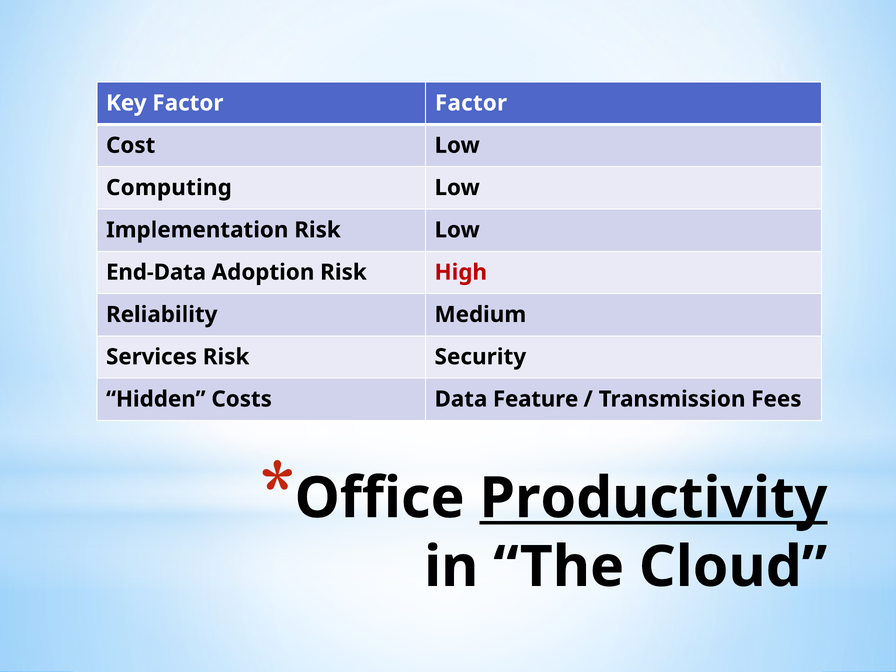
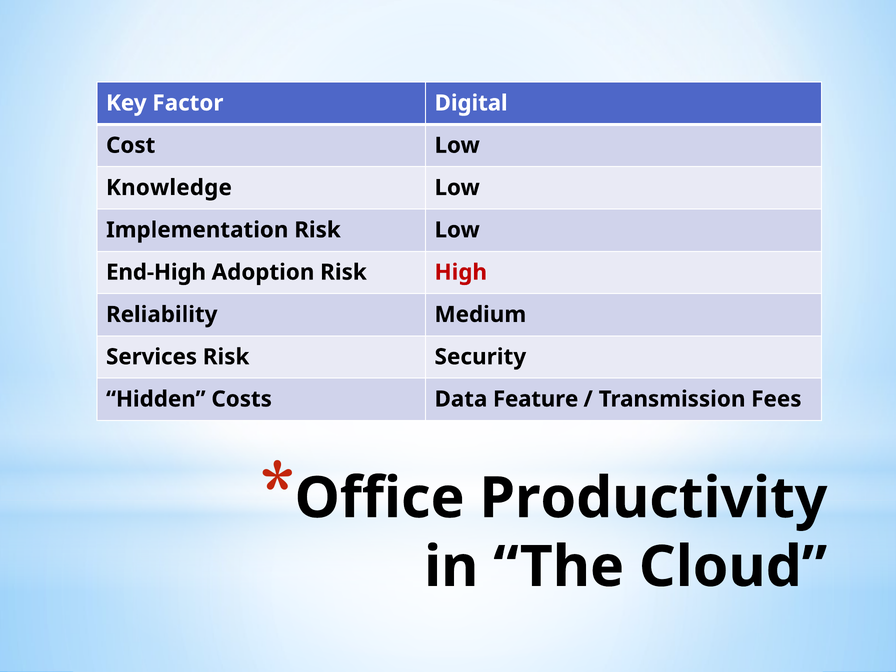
Factor Factor: Factor -> Digital (471, 103)
Computing: Computing -> Knowledge (169, 188)
End-Data: End-Data -> End-High (156, 272)
Productivity underline: present -> none (653, 498)
